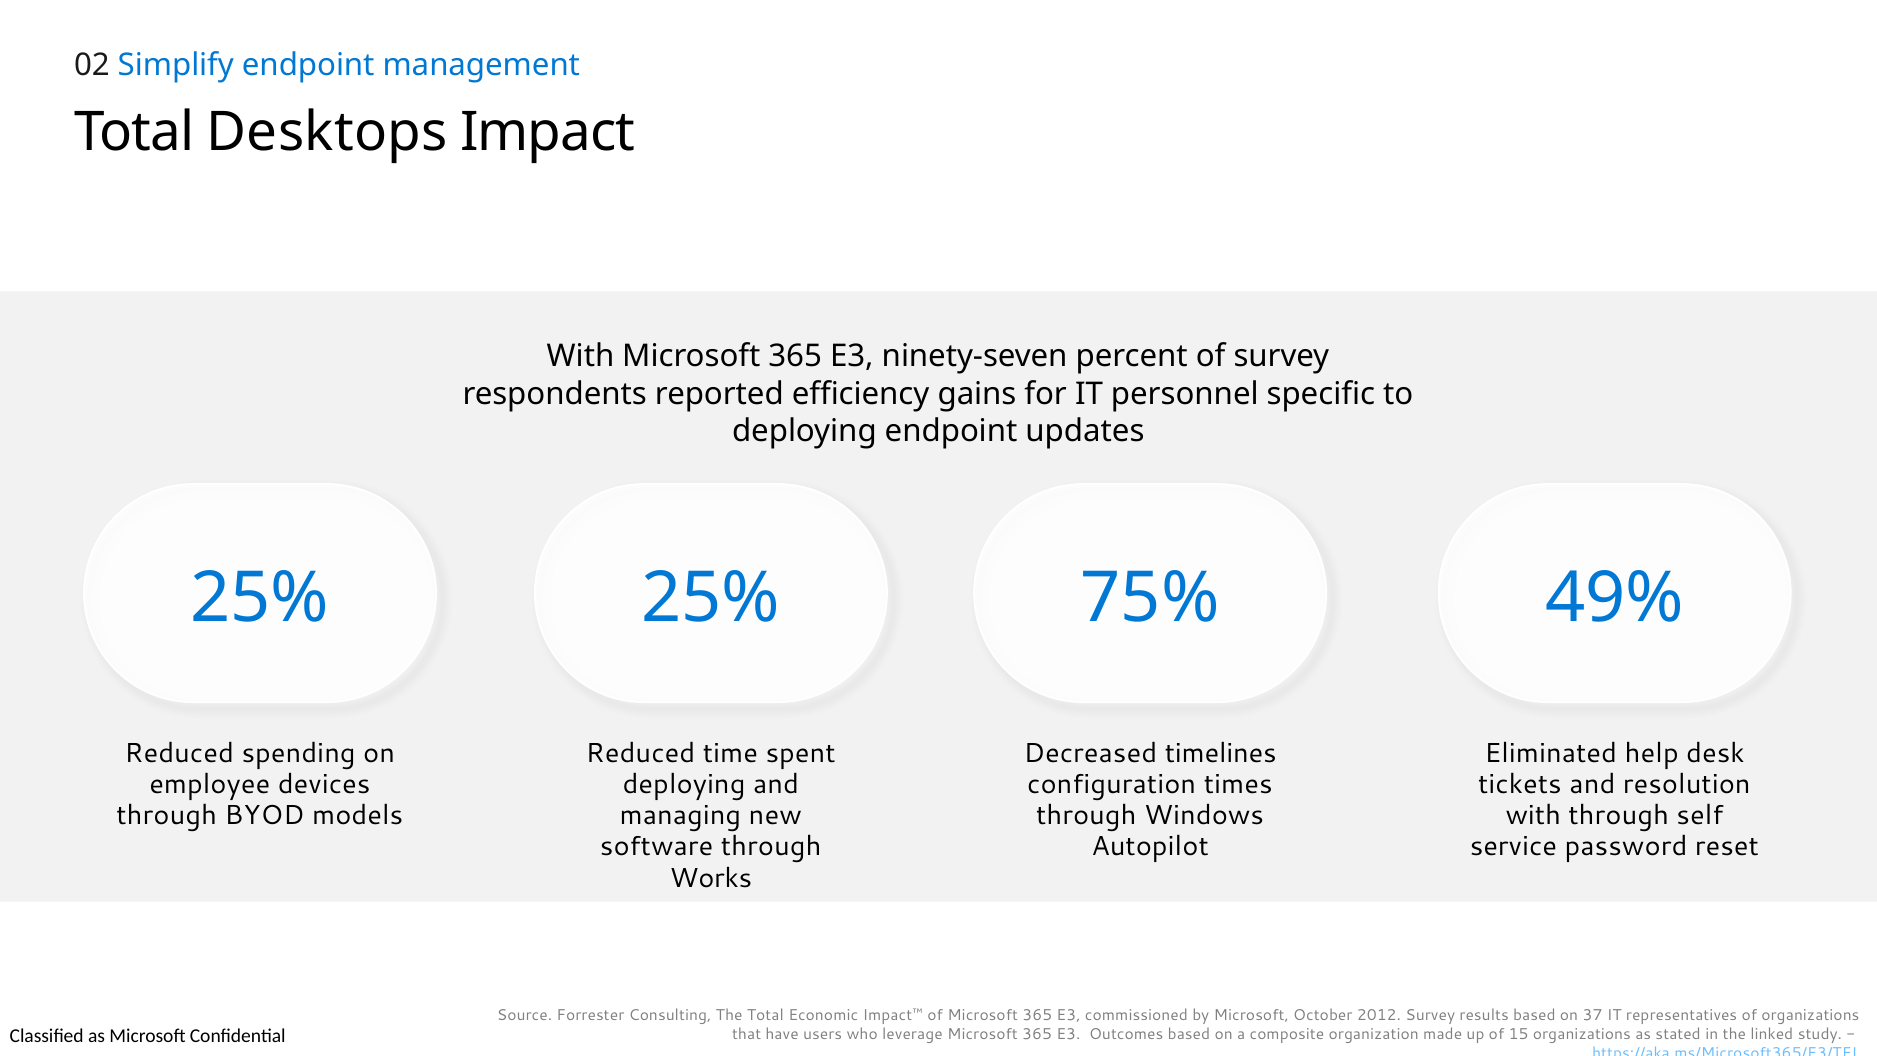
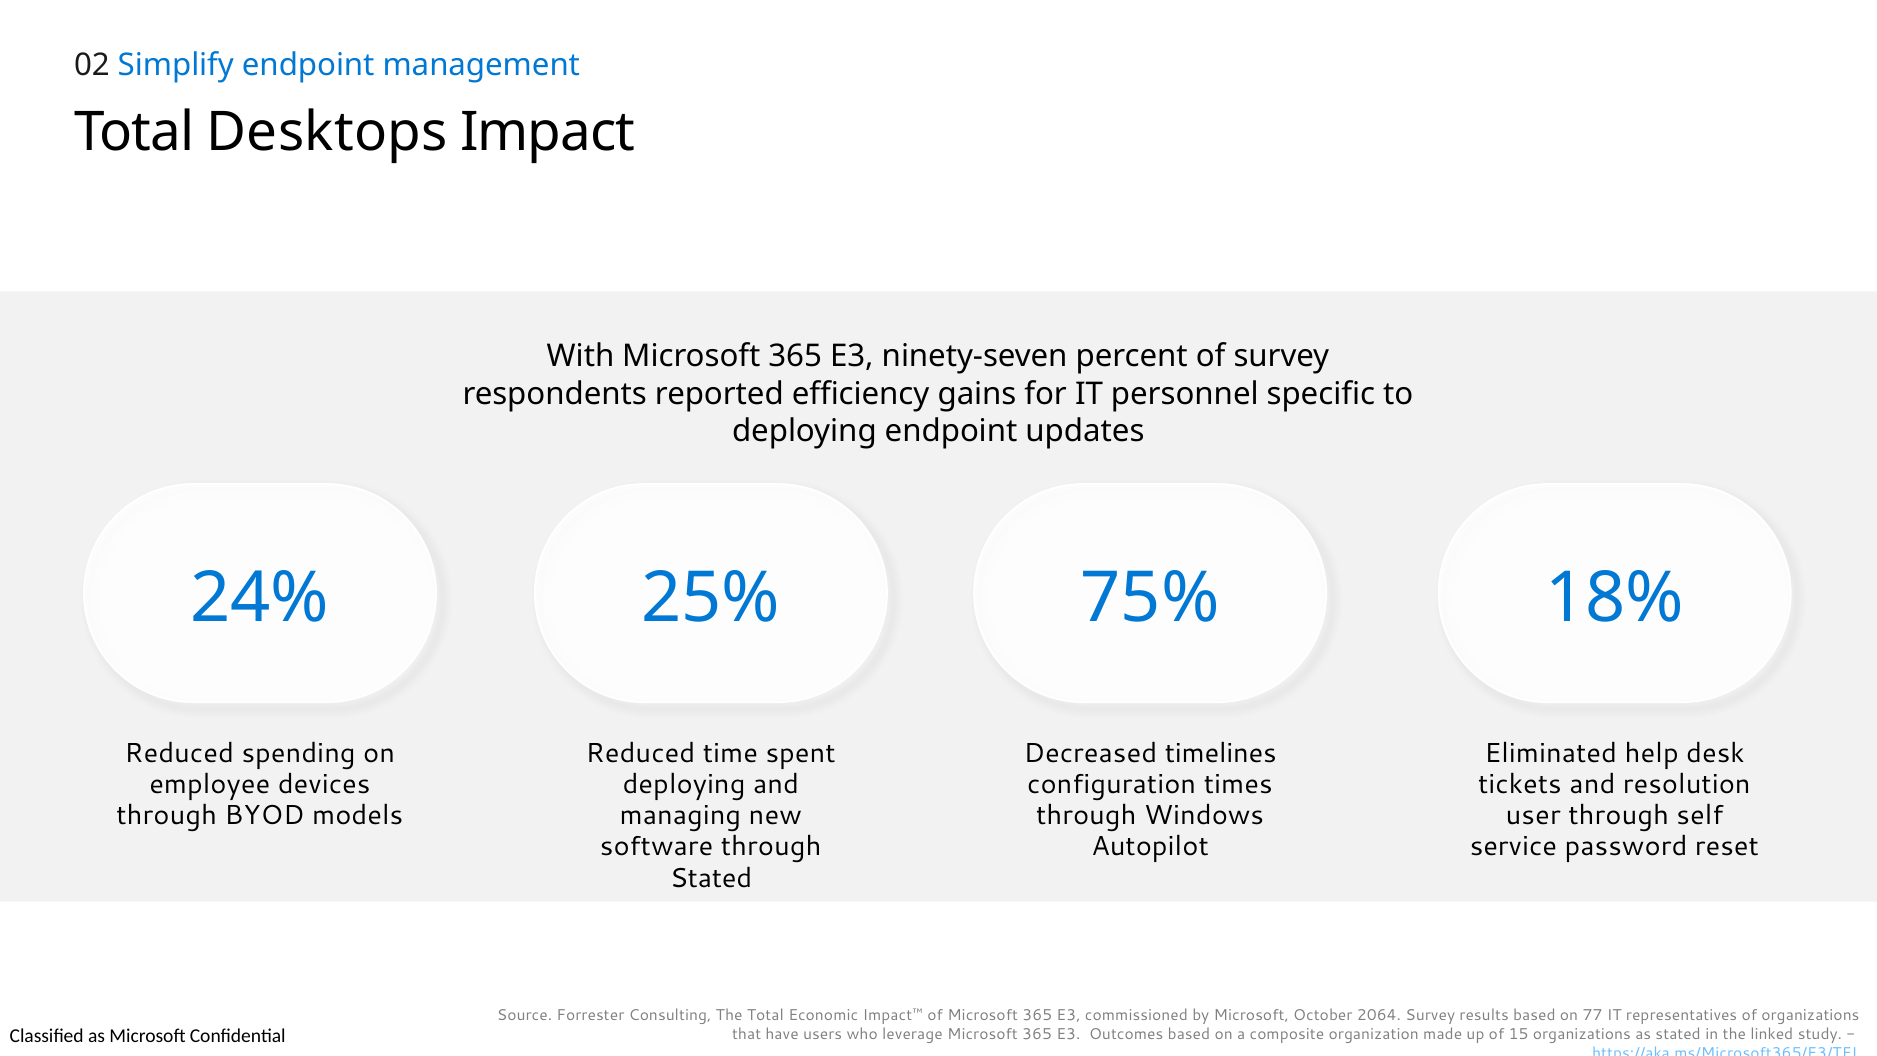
25%: 25% -> 24% (260, 598)
49%: 49% -> 18% (1615, 598)
with: with -> user (1533, 816)
Works: Works -> Stated (711, 878)
2012: 2012 -> 2064 (1379, 1016)
37: 37 -> 77 (1593, 1016)
